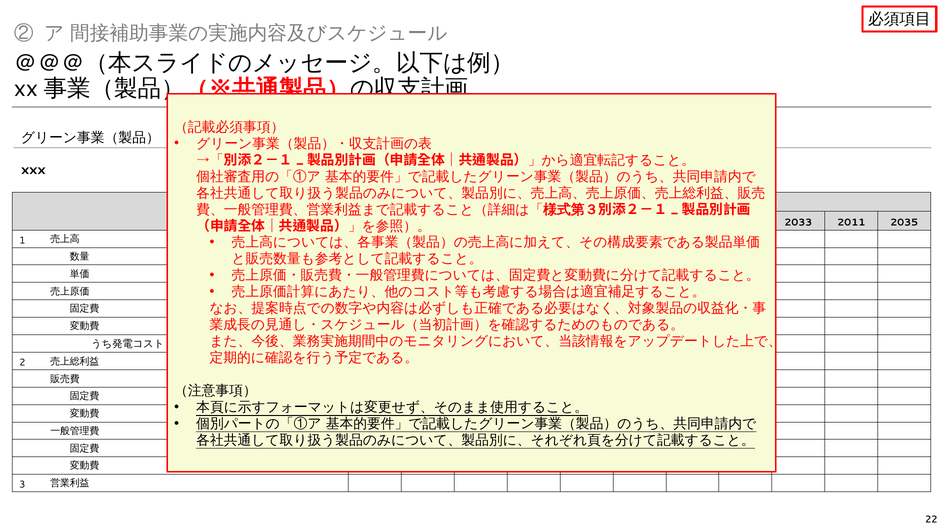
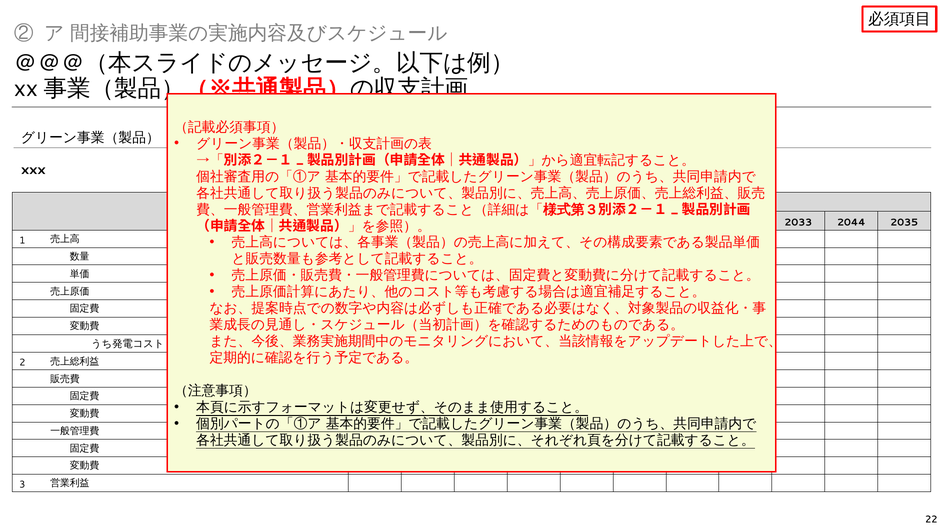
2011: 2011 -> 2044 (851, 222)
